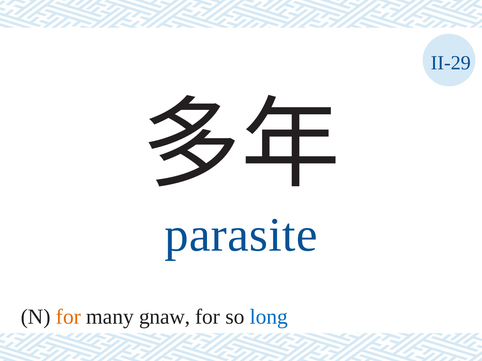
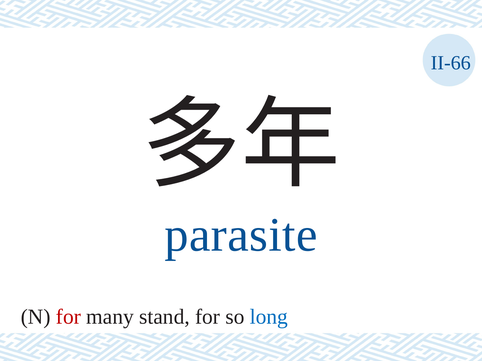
II-29: II-29 -> II-66 (451, 63)
for colour: orange -> red (68, 317)
gnaw: gnaw -> stand (164, 317)
